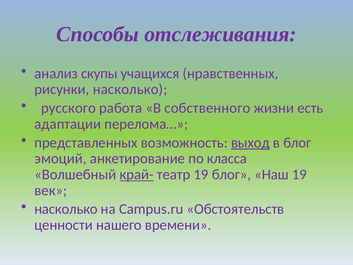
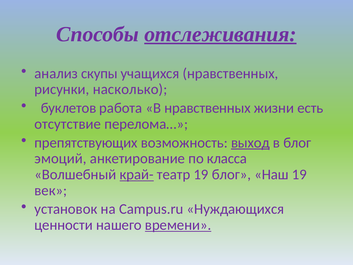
отслеживания underline: none -> present (220, 34)
русского: русского -> буклетов (69, 108)
В собственного: собственного -> нравственных (208, 108)
адаптации: адаптации -> отсутствие (68, 124)
представленных: представленных -> препятствующих (86, 143)
насколько: насколько -> установок (66, 209)
Обстоятельств: Обстоятельств -> Нуждающихся (235, 209)
времени underline: none -> present (178, 225)
